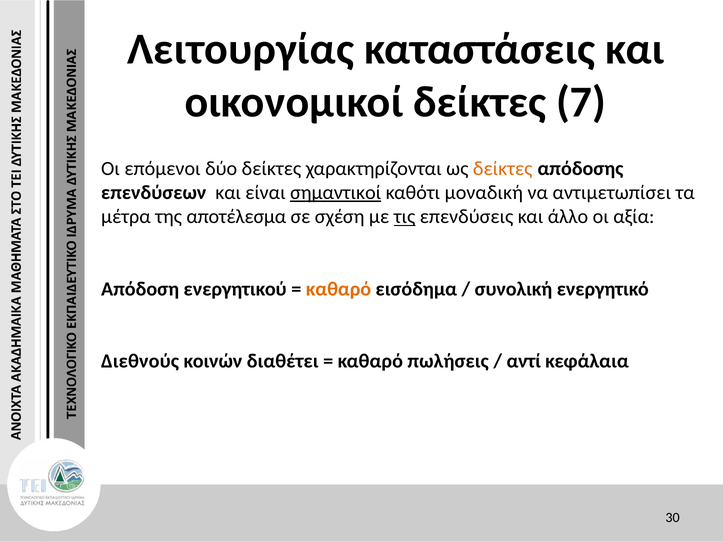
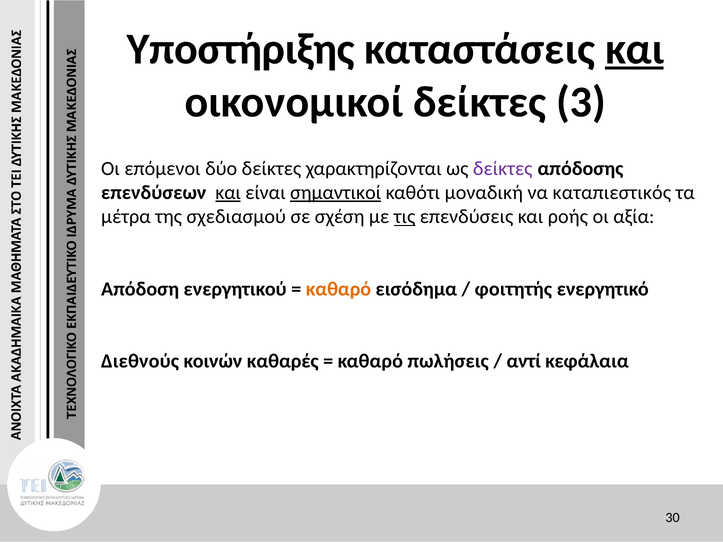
Λειτουργίας: Λειτουργίας -> Υποστήριξης (241, 49)
και underline: none -> present (635, 49)
7: 7 -> 3 (581, 102)
δείκτες colour: orange -> purple (503, 169)
και underline: none -> present (228, 193)
αντιμετωπίσει: αντιμετωπίσει -> καταπιεστικός (612, 193)
αποτέλεσμα: αποτέλεσμα -> σχεδιασμού (236, 217)
άλλο: άλλο -> ροής (568, 217)
συνολική: συνολική -> φοιτητής (513, 289)
διαθέτει: διαθέτει -> καθαρές (283, 361)
